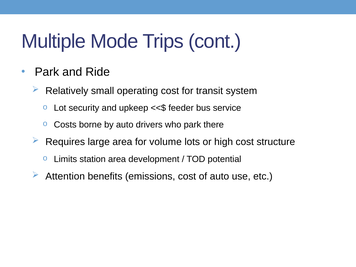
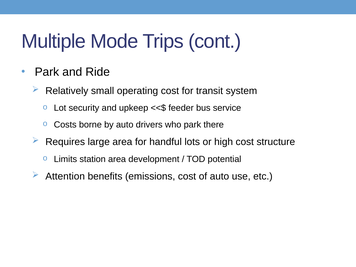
volume: volume -> handful (166, 142)
